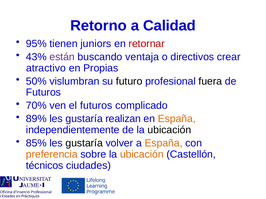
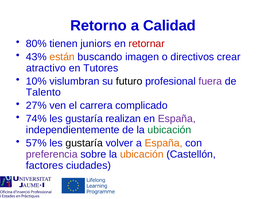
95%: 95% -> 80% (36, 44)
están colour: purple -> orange (62, 57)
ventaja: ventaja -> imagen (142, 57)
Propias: Propias -> Tutores (101, 68)
50%: 50% -> 10% (36, 81)
fuera colour: black -> purple (210, 81)
Futuros: Futuros -> Talento (43, 93)
70%: 70% -> 27% (36, 106)
el futuros: futuros -> carrera (96, 106)
89%: 89% -> 74% (36, 119)
España colour: orange -> purple (177, 119)
ubicación colour: black -> green (169, 130)
85%: 85% -> 57% (36, 144)
preferencia colour: orange -> purple (52, 155)
técnicos: técnicos -> factores (45, 166)
